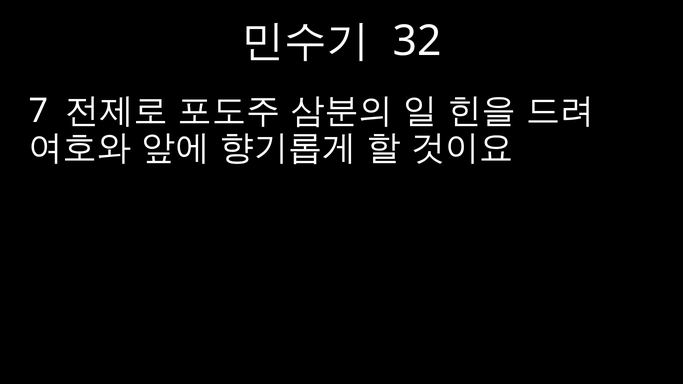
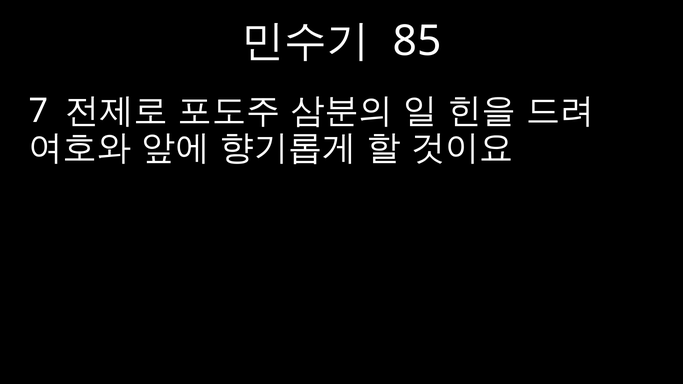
32: 32 -> 85 (417, 41)
